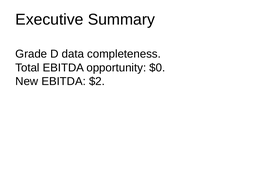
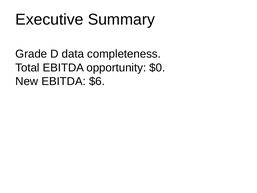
$2: $2 -> $6 (97, 81)
